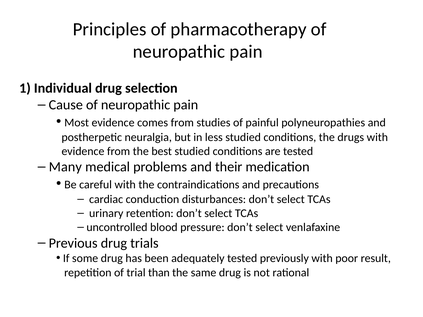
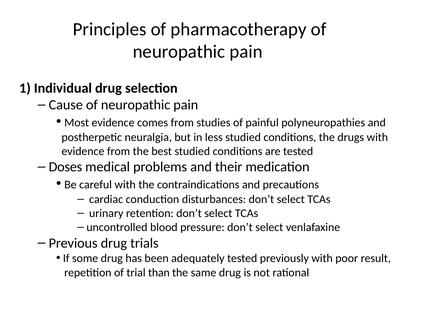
Many: Many -> Doses (65, 167)
